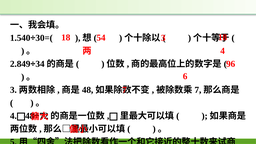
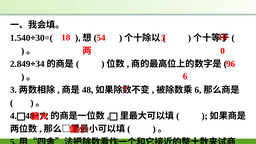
4: 4 -> 0 (223, 51)
7: 7 -> 6 (198, 90)
